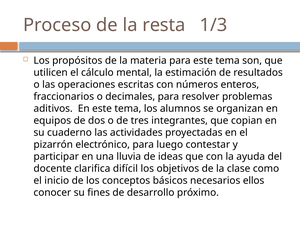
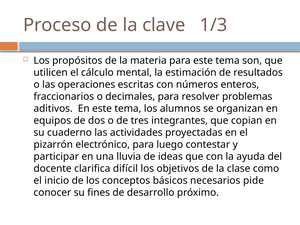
resta: resta -> clave (164, 25)
ellos: ellos -> pide (254, 181)
